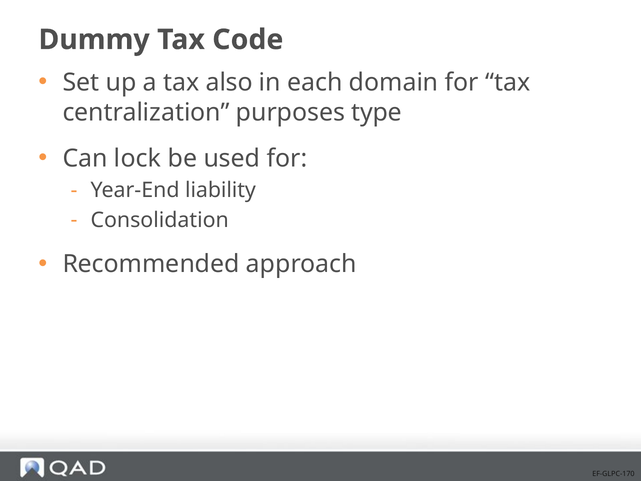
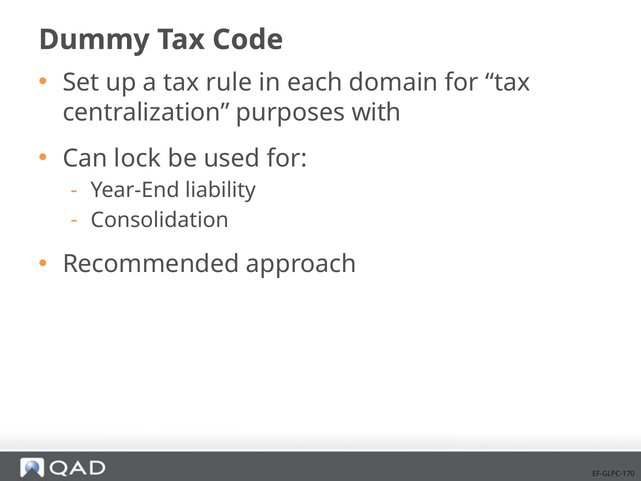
also: also -> rule (229, 82)
type: type -> with (377, 112)
